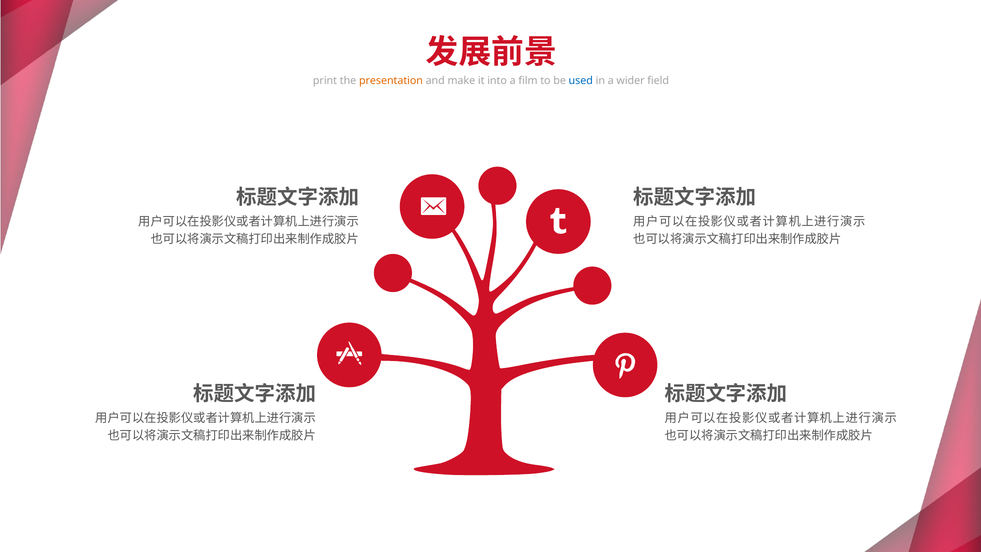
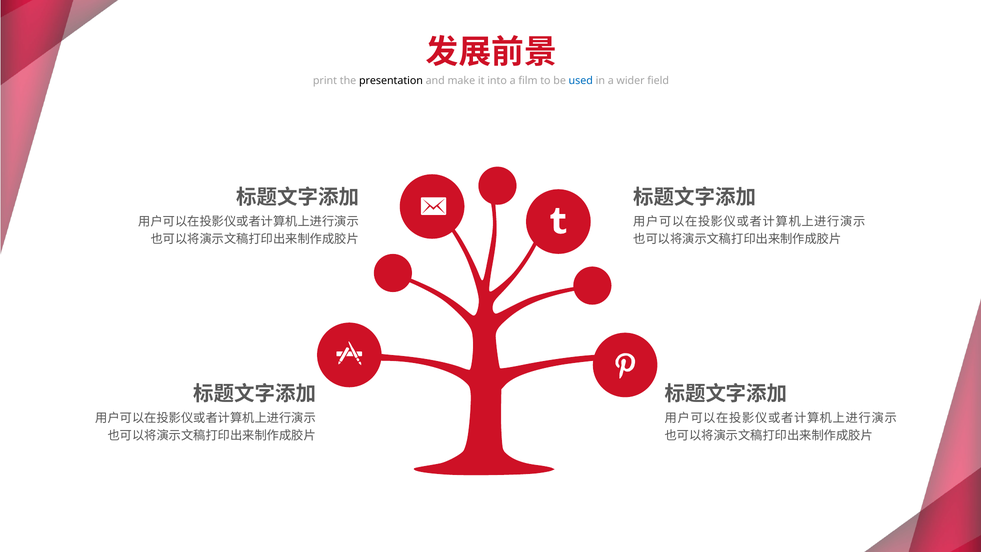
presentation colour: orange -> black (391, 81)
